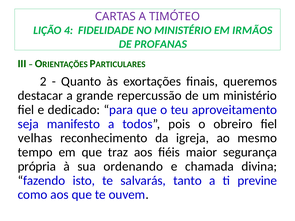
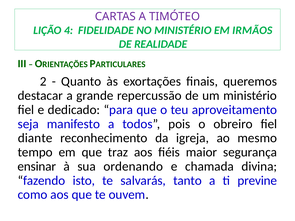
PROFANAS: PROFANAS -> REALIDADE (161, 44)
velhas: velhas -> diante (35, 138)
própria: própria -> ensinar (37, 167)
